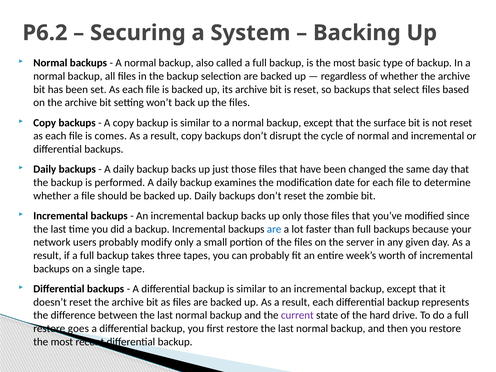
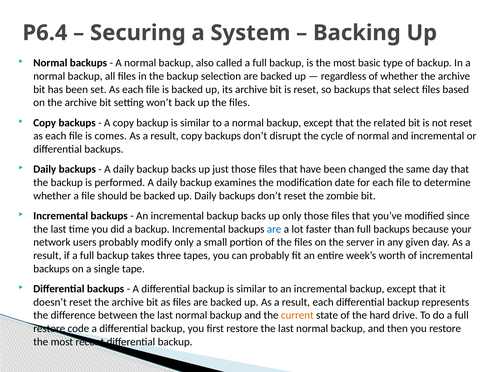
P6.2: P6.2 -> P6.4 (45, 33)
surface: surface -> related (390, 123)
current colour: purple -> orange (297, 315)
goes: goes -> code (78, 329)
